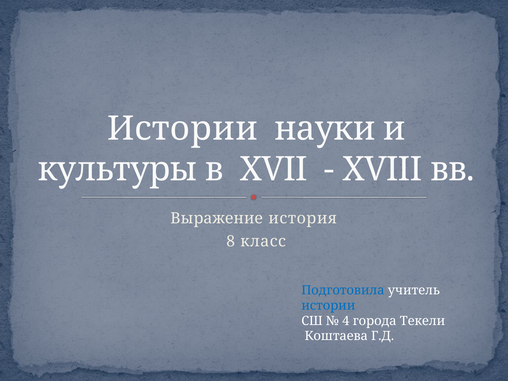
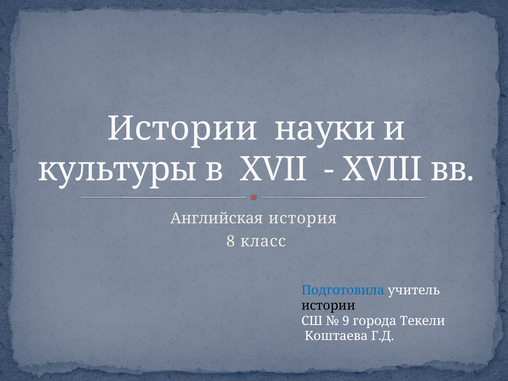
Выражение: Выражение -> Английская (217, 218)
истории colour: blue -> black (328, 306)
4: 4 -> 9 (346, 321)
